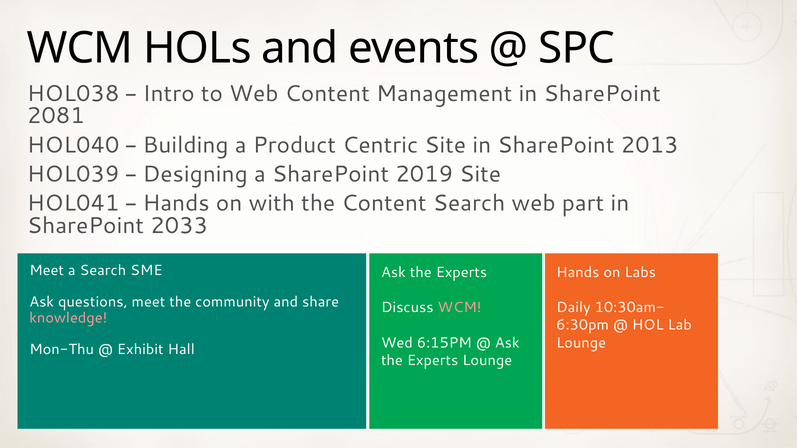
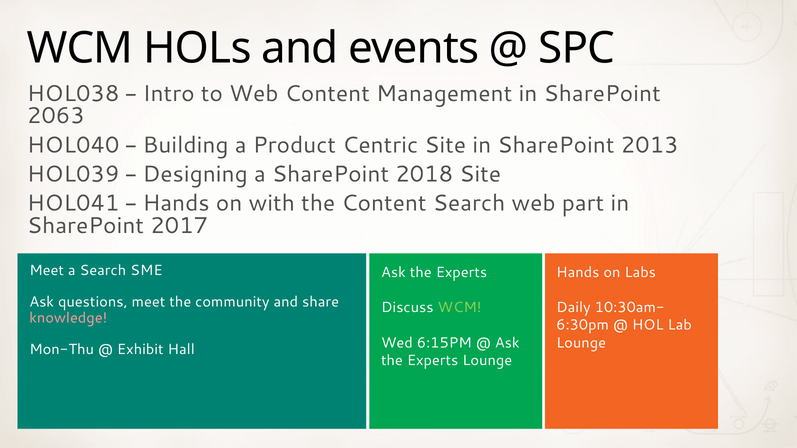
2081: 2081 -> 2063 (56, 116)
2019: 2019 -> 2018 (424, 174)
2033: 2033 -> 2017 (179, 226)
WCM colour: pink -> light green (460, 308)
